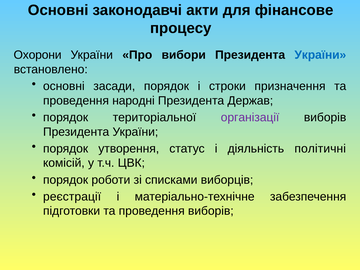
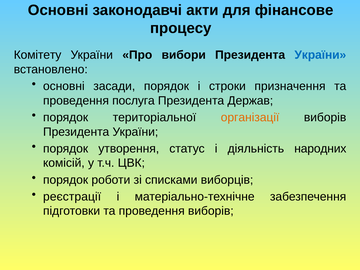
Охорони: Охорони -> Комітету (38, 55)
народні: народні -> послуга (133, 101)
організації colour: purple -> orange (250, 117)
політичні: політичні -> народних (320, 149)
